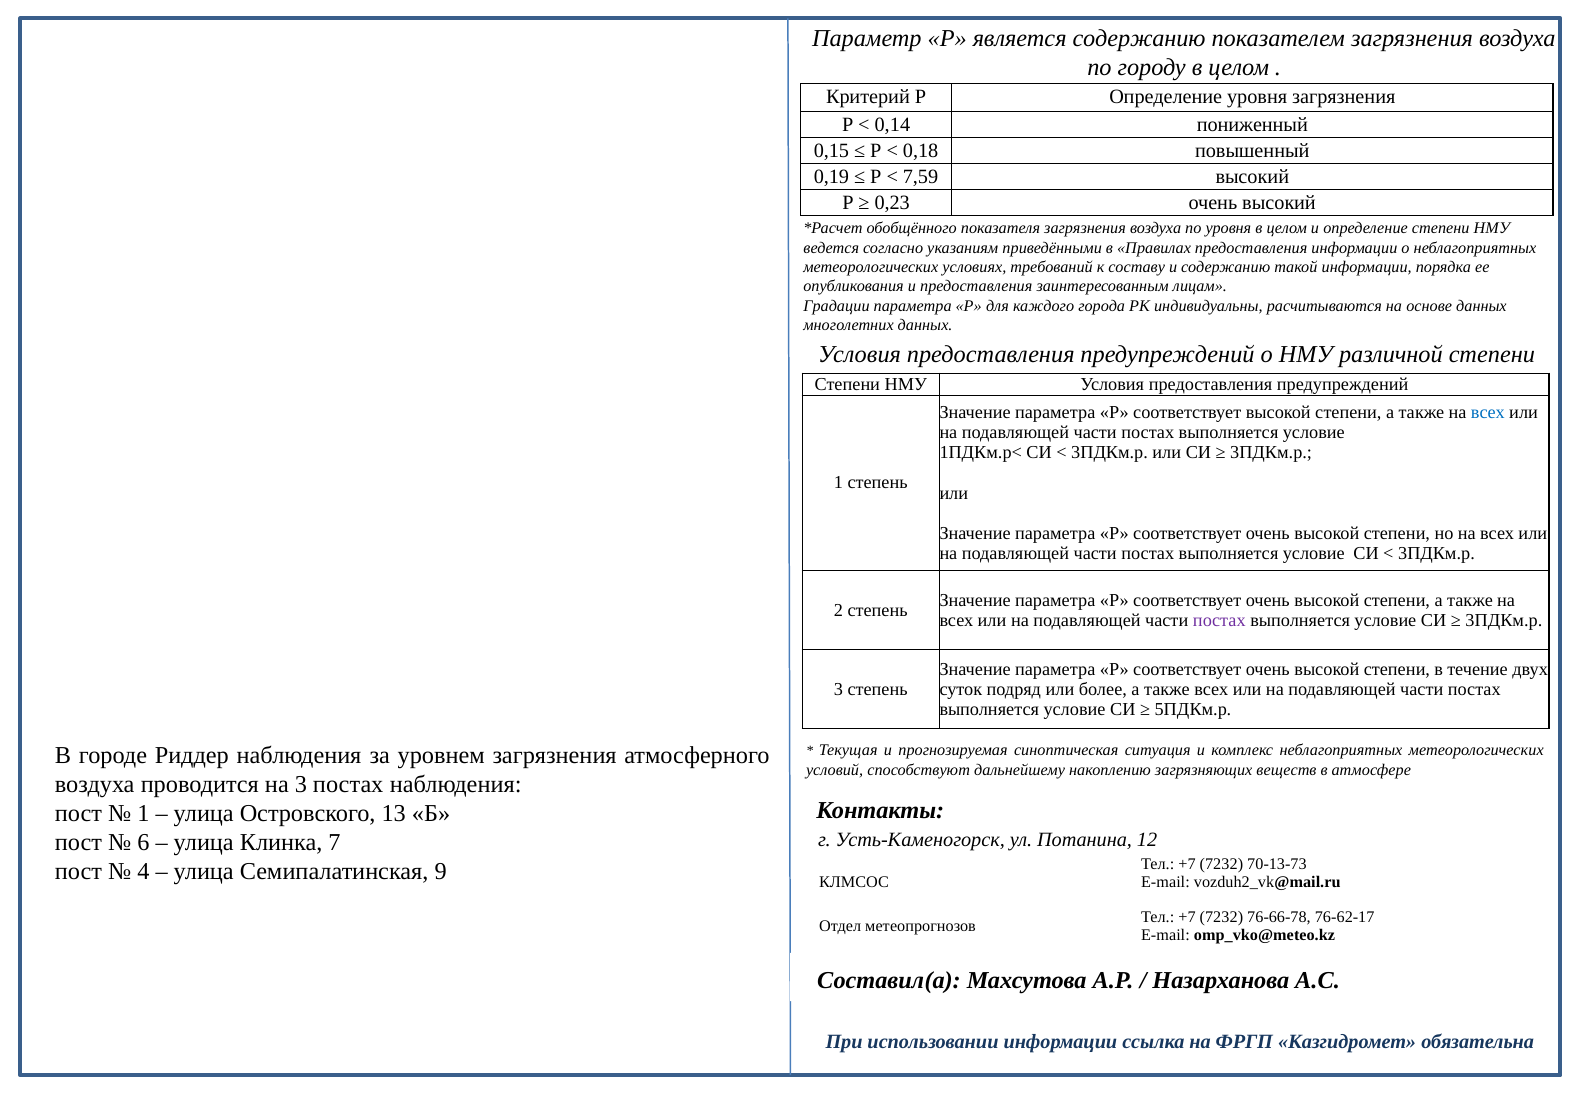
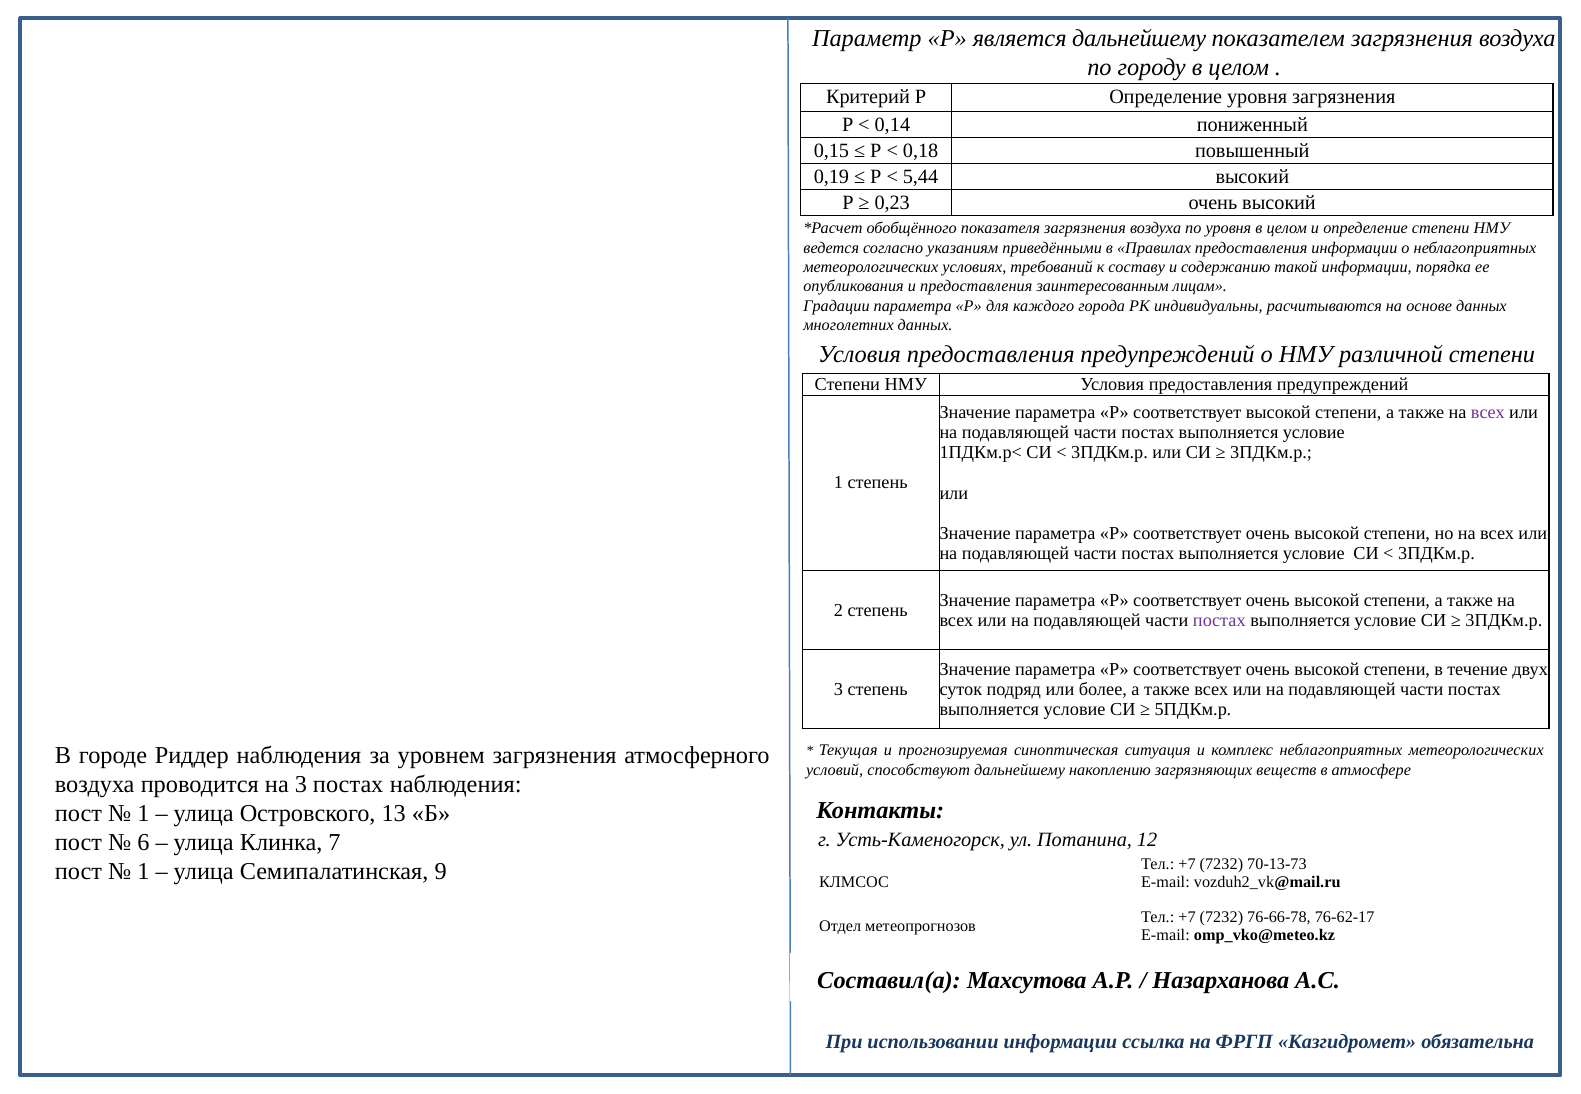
является содержанию: содержанию -> дальнейшему (1139, 38)
7,59: 7,59 -> 5,44 (921, 177)
всех colour: blue -> purple (1488, 412)
4: 4 -> 1 (143, 872)
